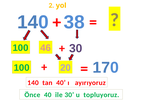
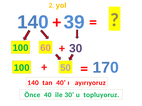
38: 38 -> 39 (74, 22)
46: 46 -> 60 (46, 48)
20: 20 -> 50 (66, 68)
